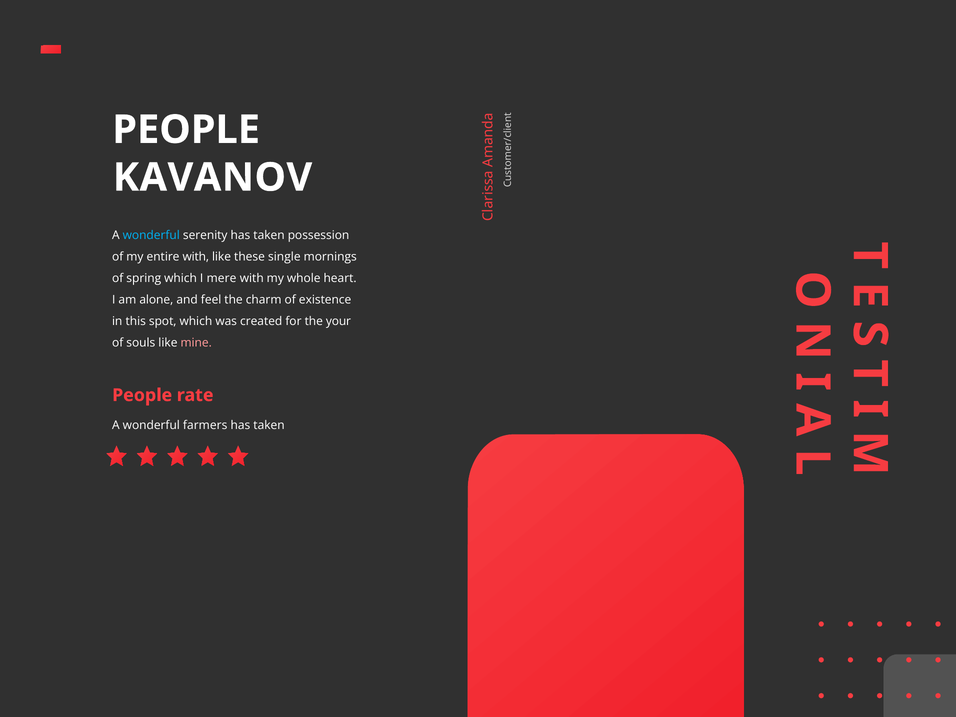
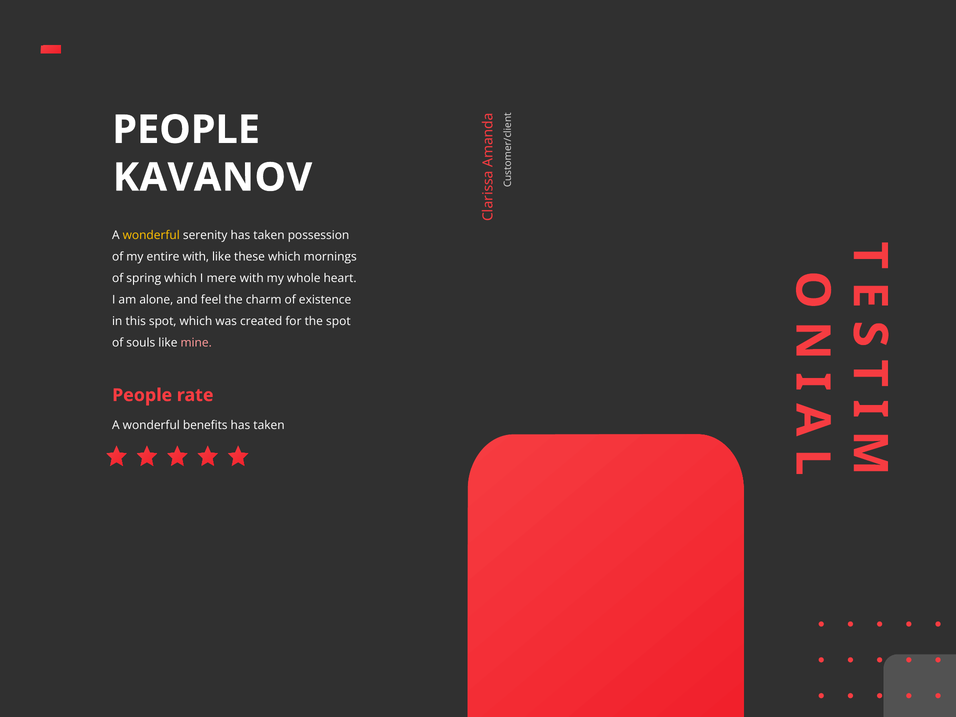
wonderful colour: light blue -> yellow (151, 235)
these single: single -> which (284, 257)
the your: your -> spot (338, 321)
farmers: farmers -> benefits (205, 425)
